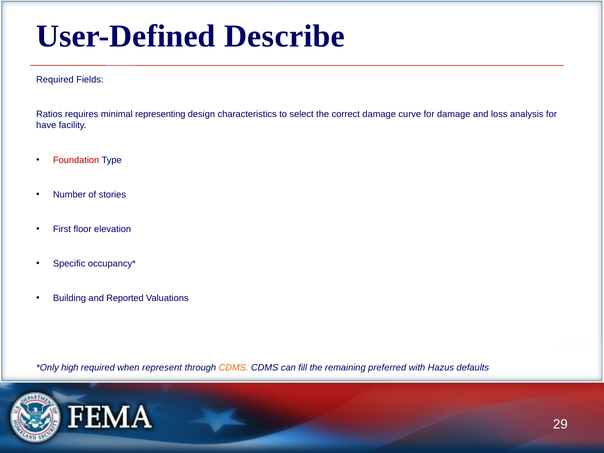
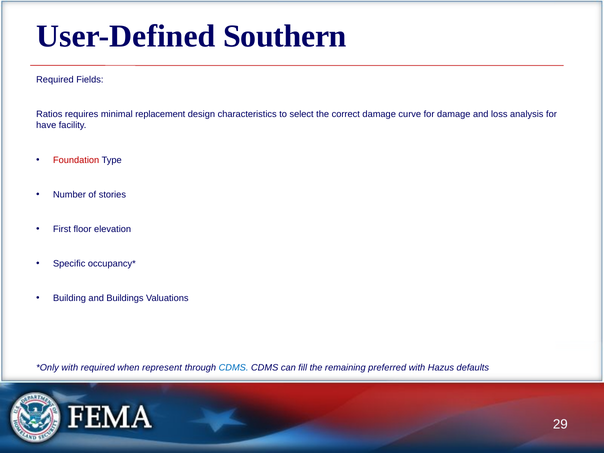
Describe: Describe -> Southern (285, 36)
representing: representing -> replacement (160, 114)
Reported: Reported -> Buildings (125, 298)
high: high -> with (70, 367)
CDMS colour: orange -> blue (234, 367)
